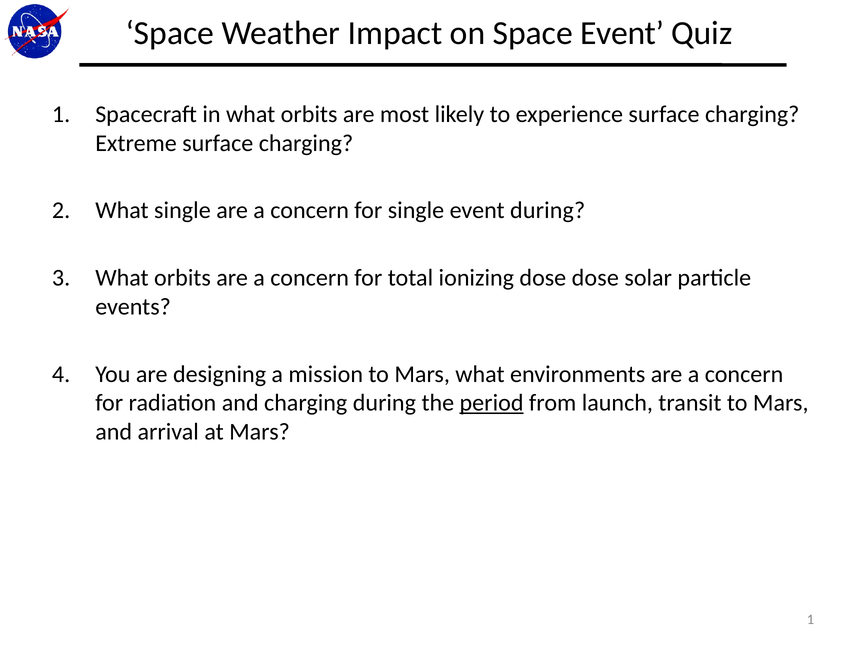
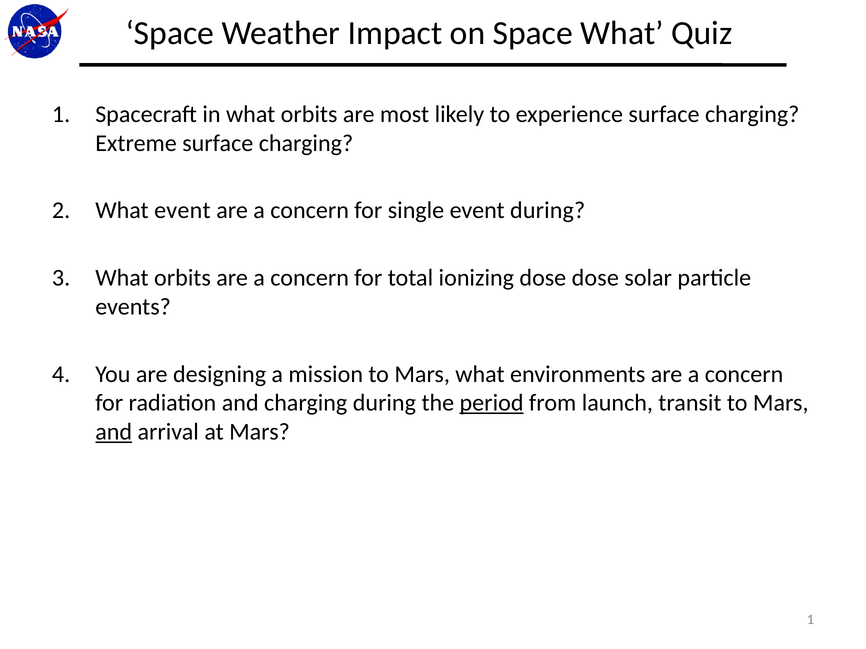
Space Event: Event -> What (622, 33)
What single: single -> event (182, 211)
and underline: none -> present (114, 432)
